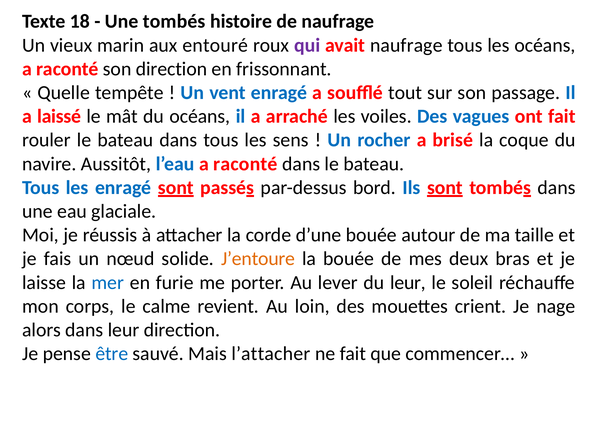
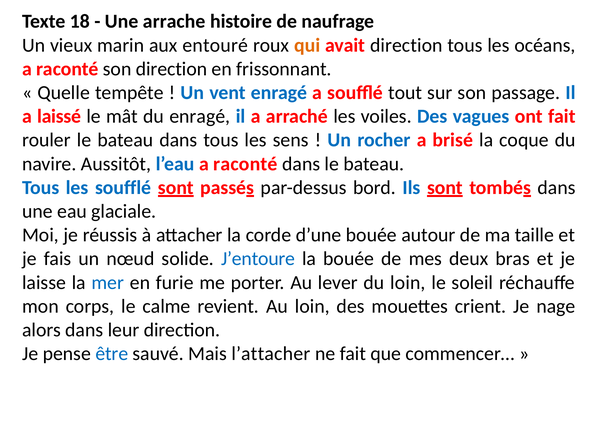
Une tombés: tombés -> arrache (174, 21)
qui colour: purple -> orange (307, 45)
avait naufrage: naufrage -> direction (406, 45)
du océans: océans -> enragé (200, 116)
les enragé: enragé -> soufflé (123, 187)
J’entoure colour: orange -> blue (258, 259)
du leur: leur -> loin (408, 282)
